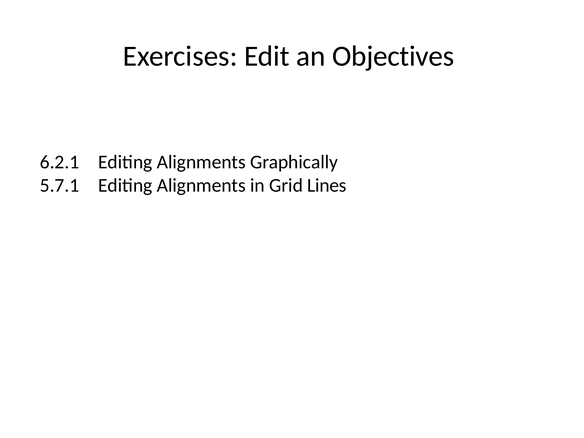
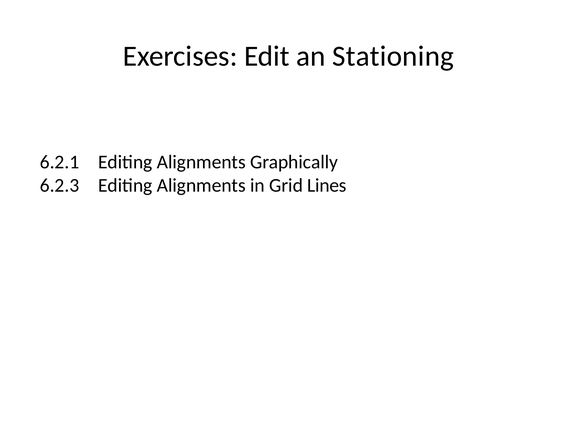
Objectives: Objectives -> Stationing (393, 56)
5.7.1: 5.7.1 -> 6.2.3 (60, 185)
